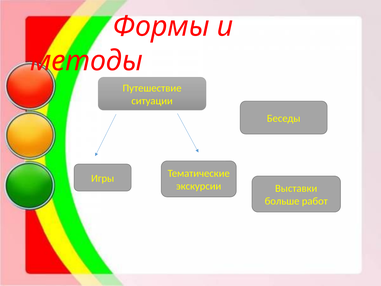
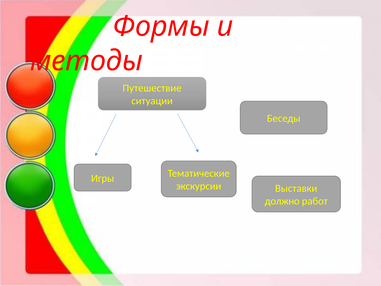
больше: больше -> должно (282, 201)
